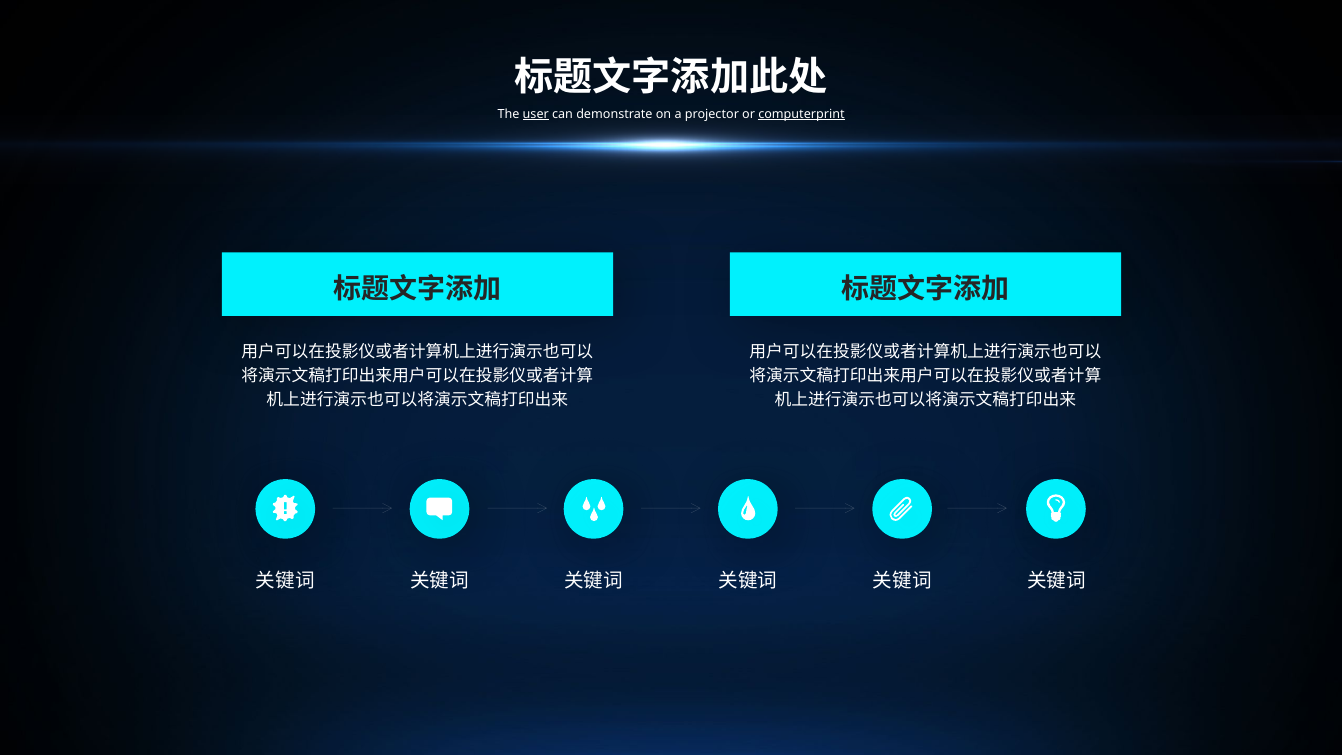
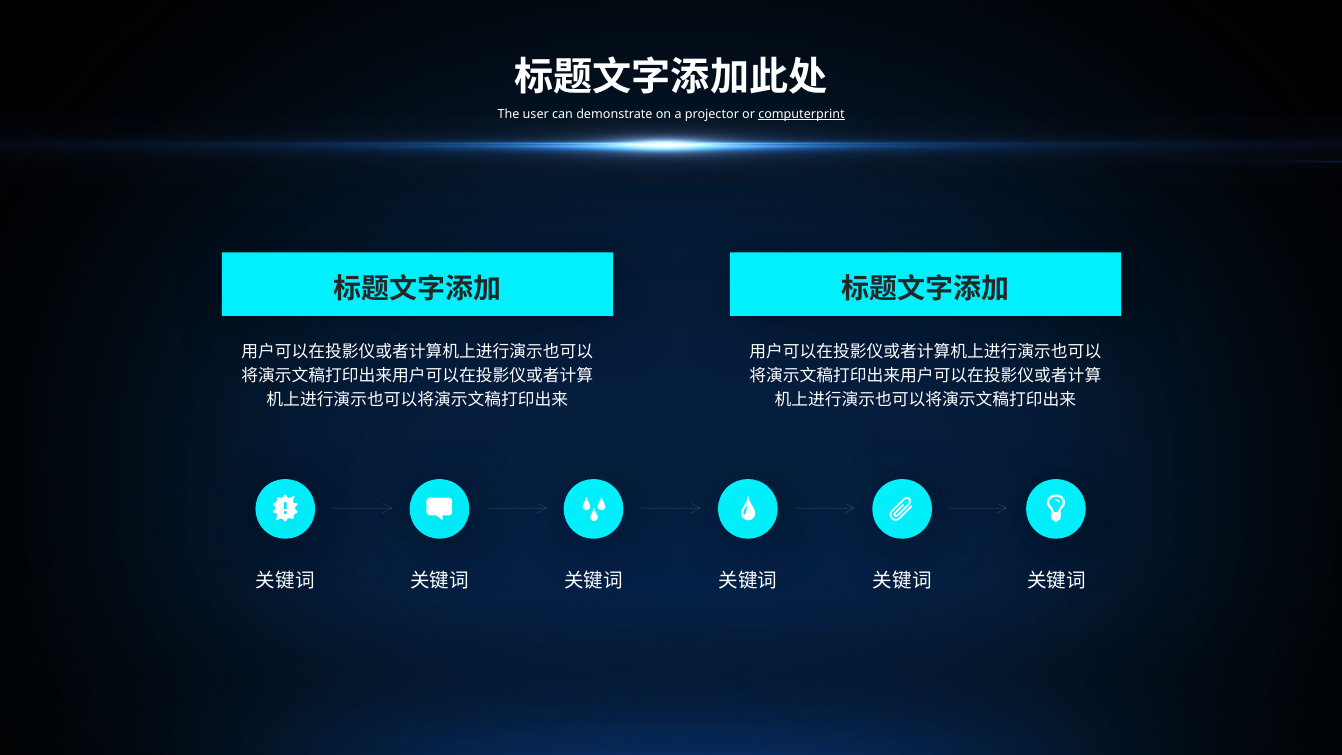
user underline: present -> none (536, 114)
